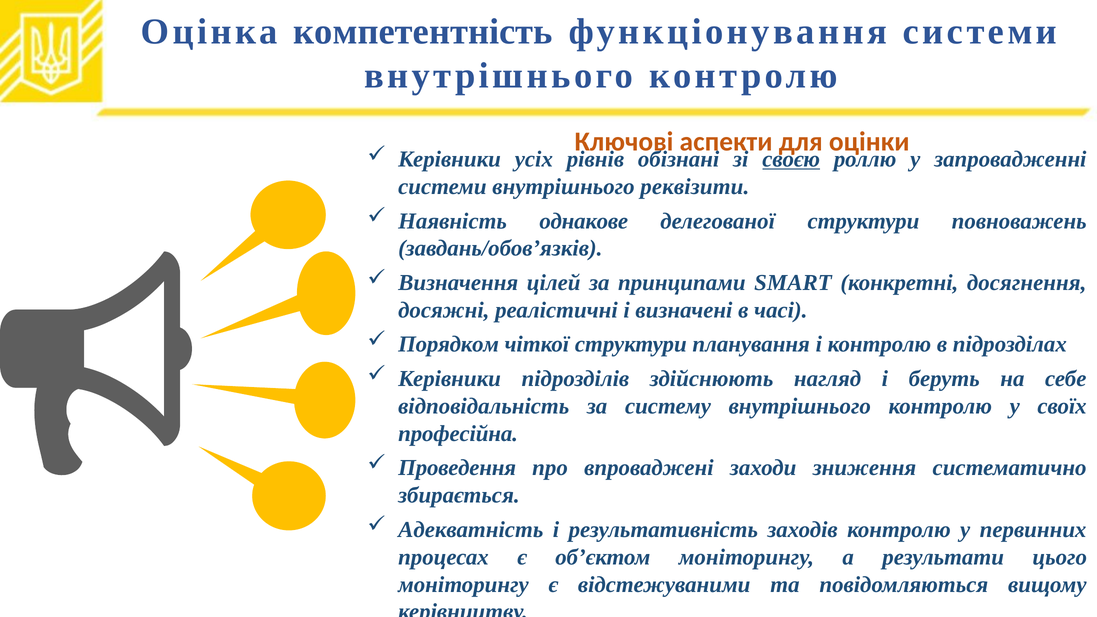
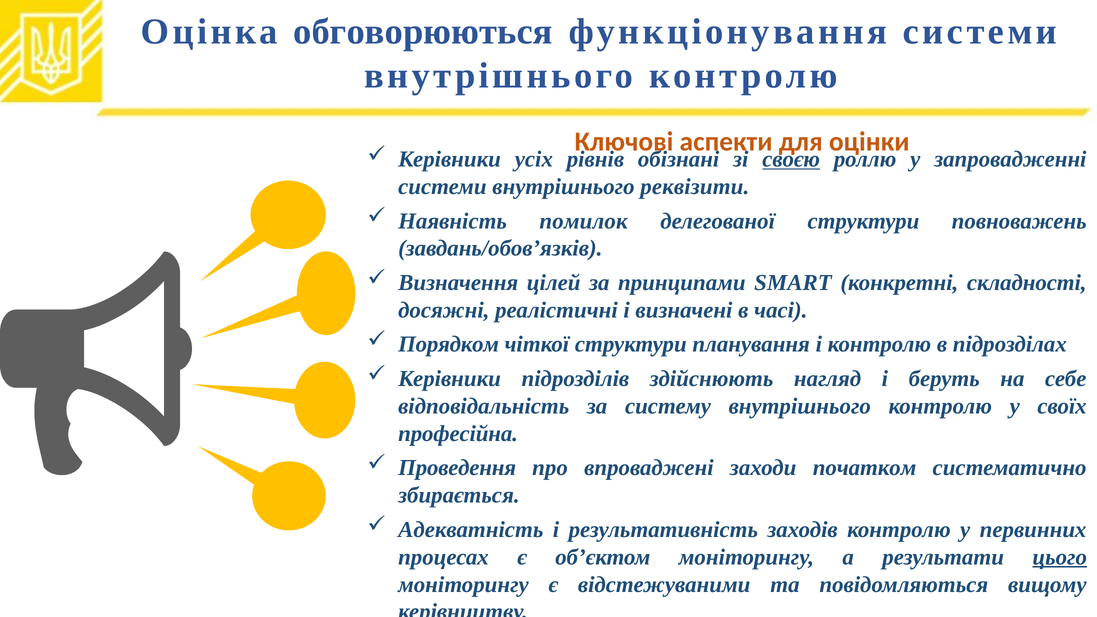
компетентність: компетентність -> обговорюються (423, 32)
однакове: однакове -> помилок (584, 221)
досягнення: досягнення -> складності (1027, 283)
зниження: зниження -> початком (865, 468)
цього underline: none -> present (1060, 557)
